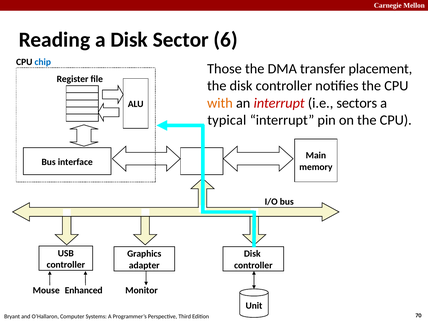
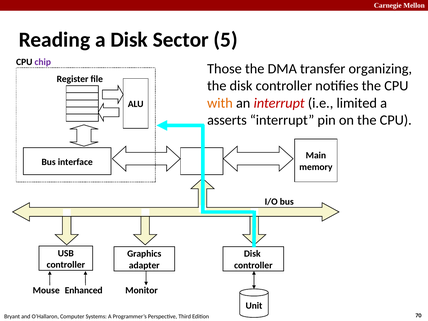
6: 6 -> 5 (226, 40)
chip colour: blue -> purple (43, 62)
placement: placement -> organizing (380, 69)
sectors: sectors -> limited (357, 103)
typical: typical -> asserts (227, 120)
